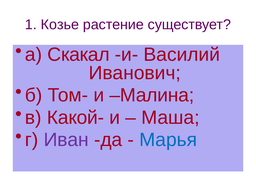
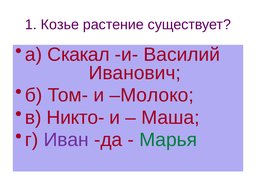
Малина: Малина -> Молоко (152, 95)
Какой-: Какой- -> Никто- (76, 117)
Марья colour: blue -> green (168, 140)
